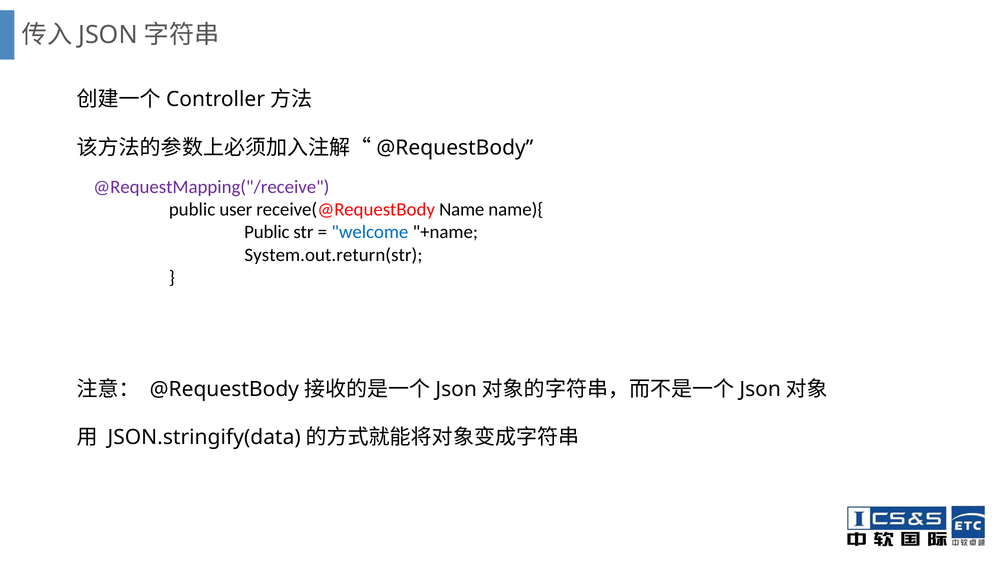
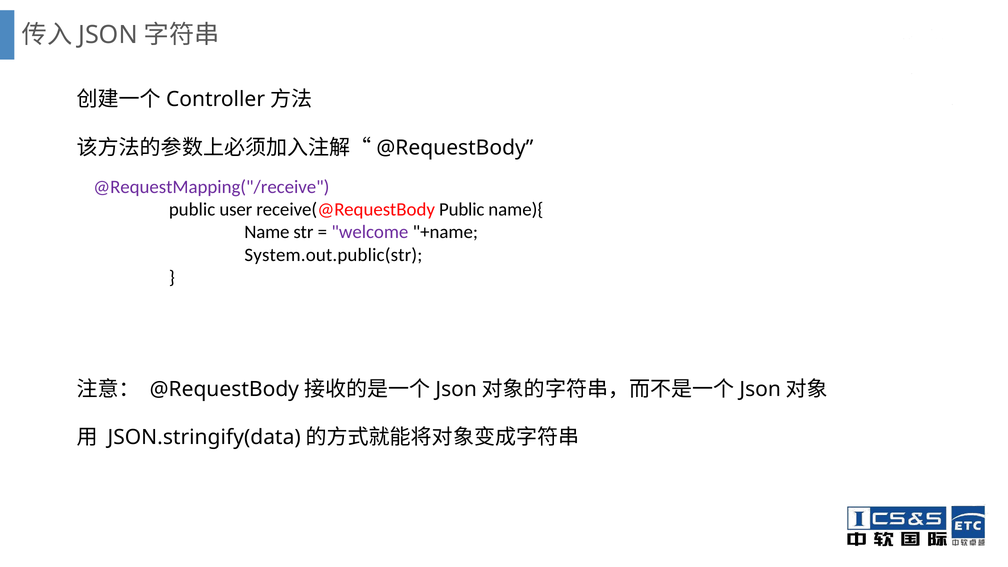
receive(@RequestBody Name: Name -> Public (462, 209)
Public: Public -> Name (267, 232)
welcome colour: blue -> purple (370, 232)
System.out.return(str: System.out.return(str -> System.out.public(str (333, 255)
